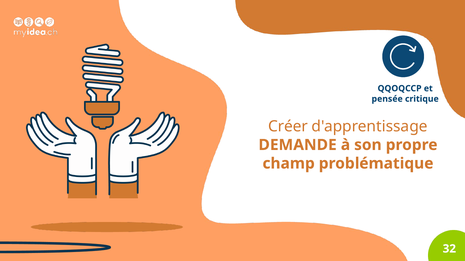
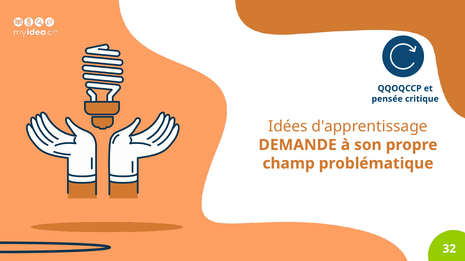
Créer: Créer -> Idées (288, 127)
